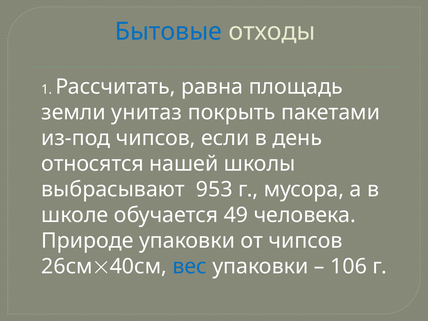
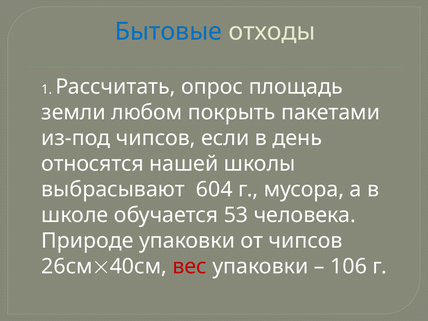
равна: равна -> опрос (212, 87)
унитаз: унитаз -> любом (147, 112)
953: 953 -> 604 (214, 189)
49: 49 -> 53 (236, 215)
вес colour: blue -> red (190, 266)
